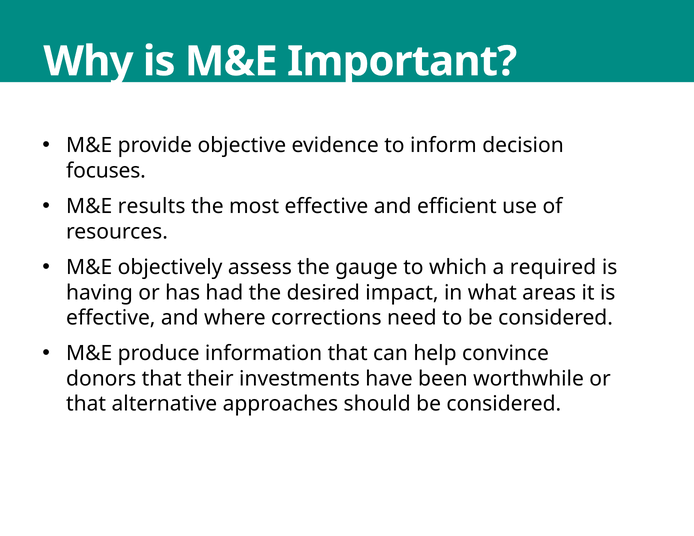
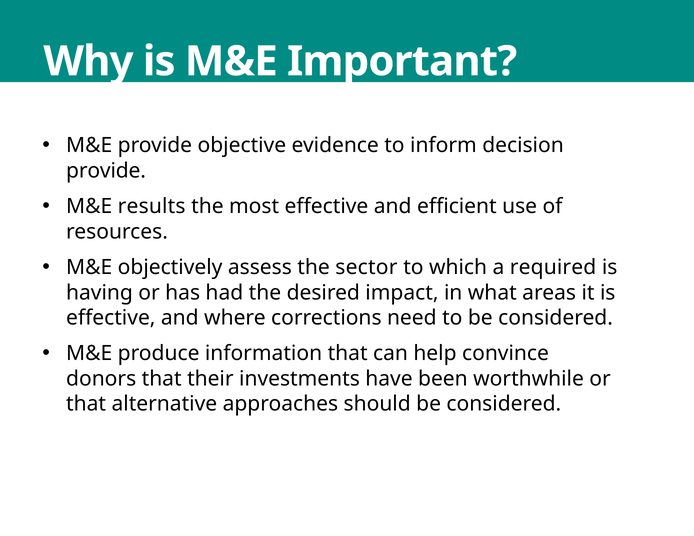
focuses: focuses -> provide (106, 171)
gauge: gauge -> sector (366, 268)
